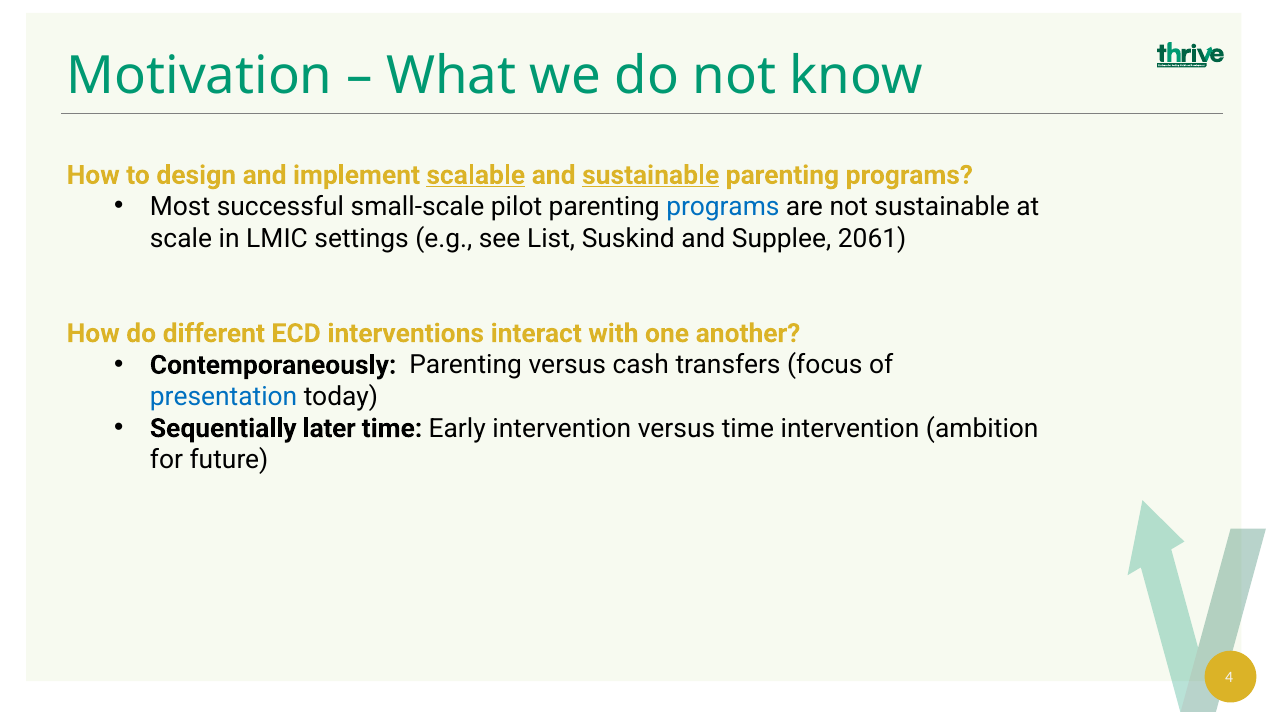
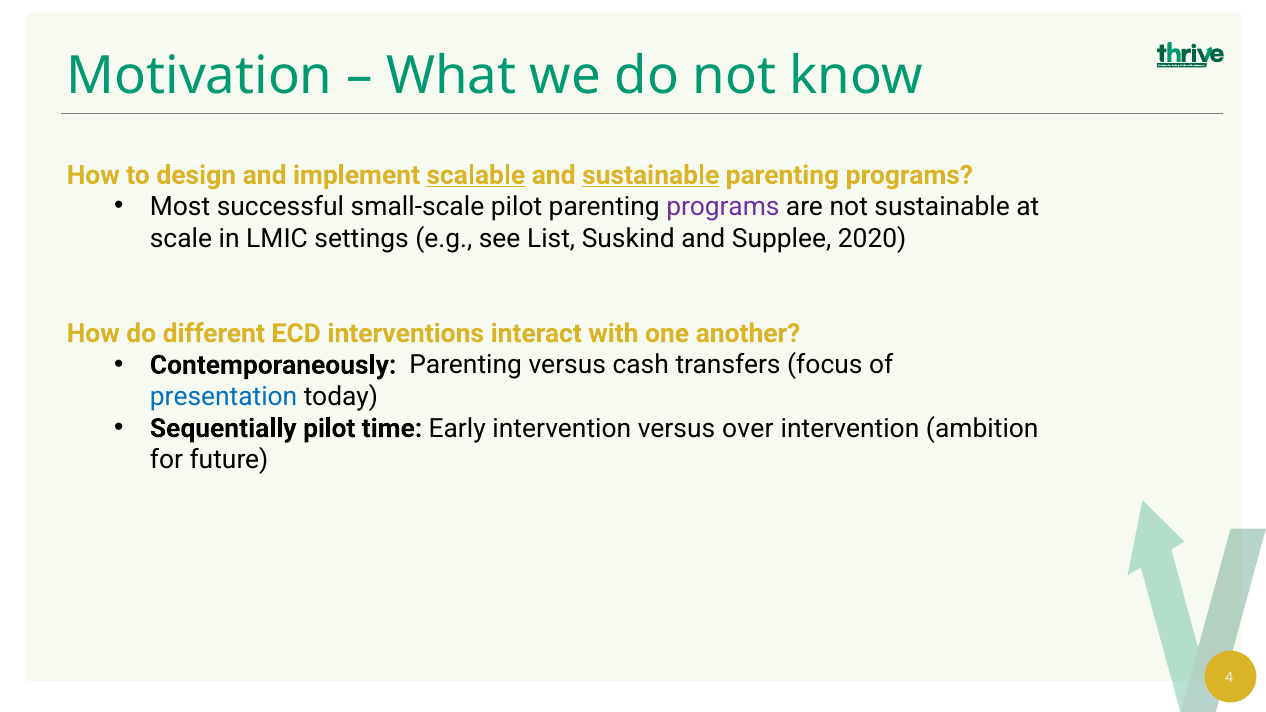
programs colour: blue -> purple (723, 207)
2061: 2061 -> 2020 (872, 238)
Sequentially later: later -> pilot (329, 428)
versus time: time -> over (748, 428)
